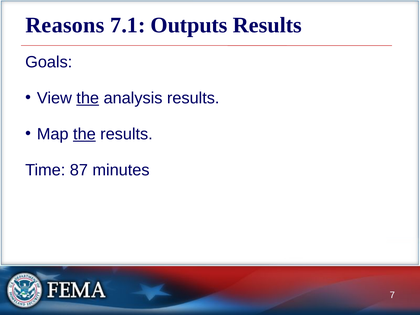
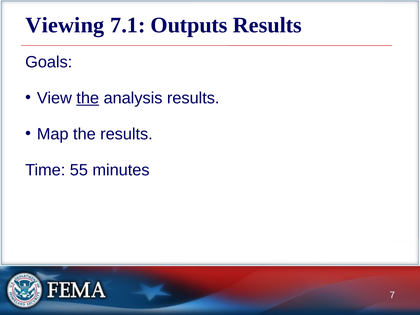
Reasons: Reasons -> Viewing (65, 25)
the underline: present -> none (84, 134)
87: 87 -> 55 (79, 170)
